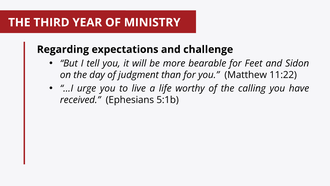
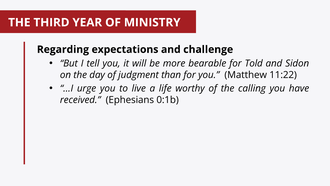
Feet: Feet -> Told (254, 63)
5:1b: 5:1b -> 0:1b (168, 100)
